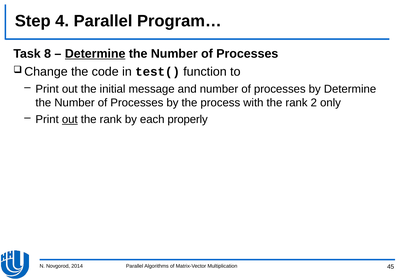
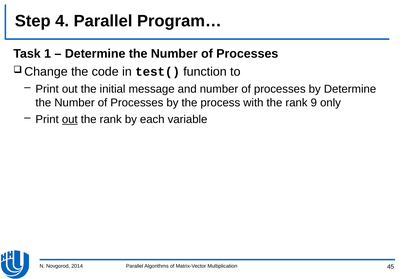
8: 8 -> 1 (48, 54)
Determine underline: present -> none (95, 54)
2: 2 -> 9 (314, 103)
properly: properly -> variable (188, 119)
